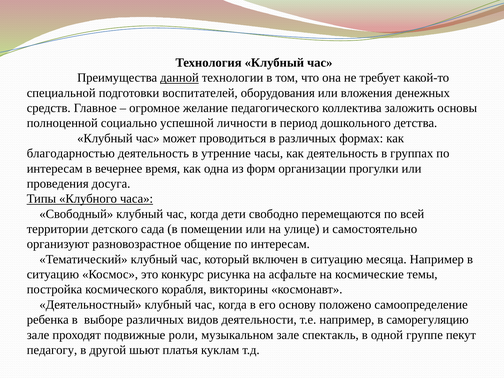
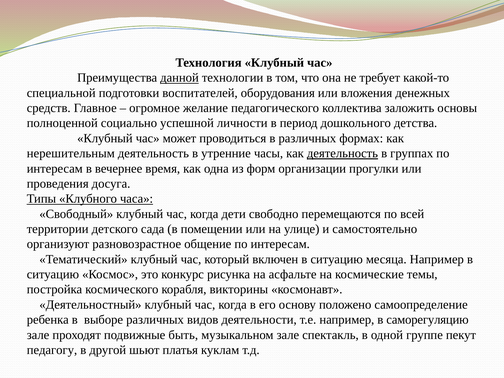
благодарностью: благодарностью -> нерешительным (71, 153)
деятельность underline: none -> present (342, 153)
роли: роли -> быть (183, 335)
